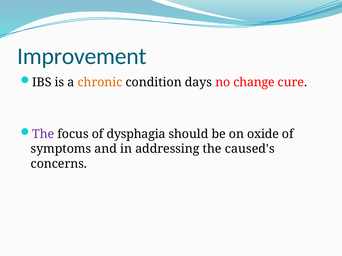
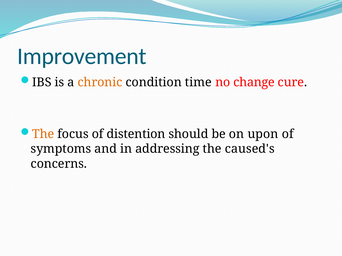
days: days -> time (198, 82)
The colour: purple -> orange (43, 134)
dysphagia: dysphagia -> distention (136, 134)
oxide: oxide -> upon (263, 134)
